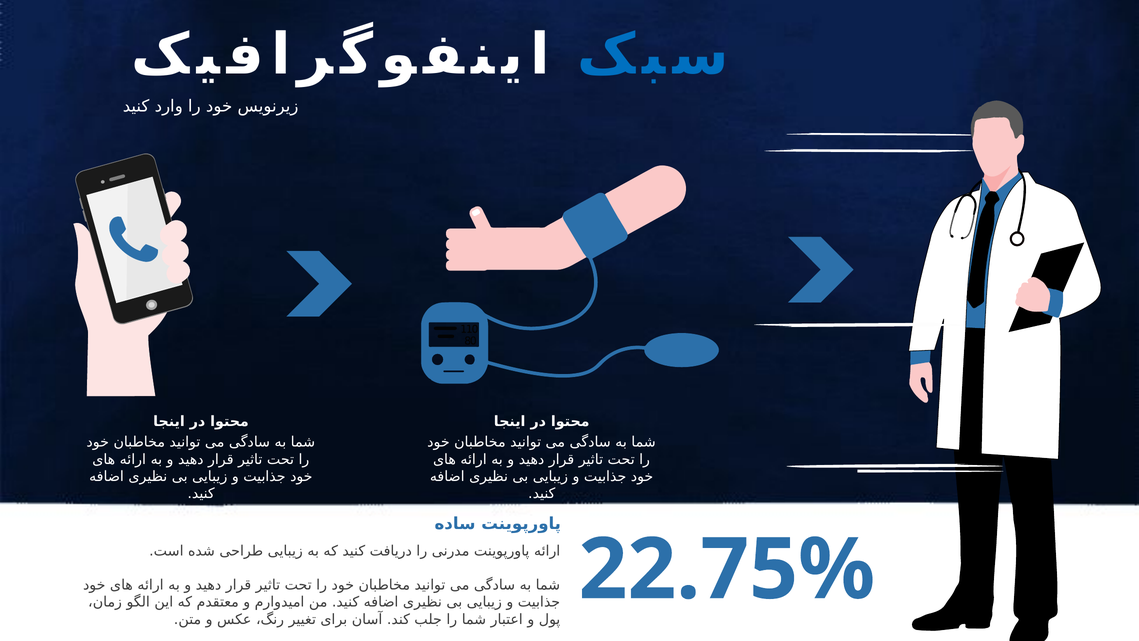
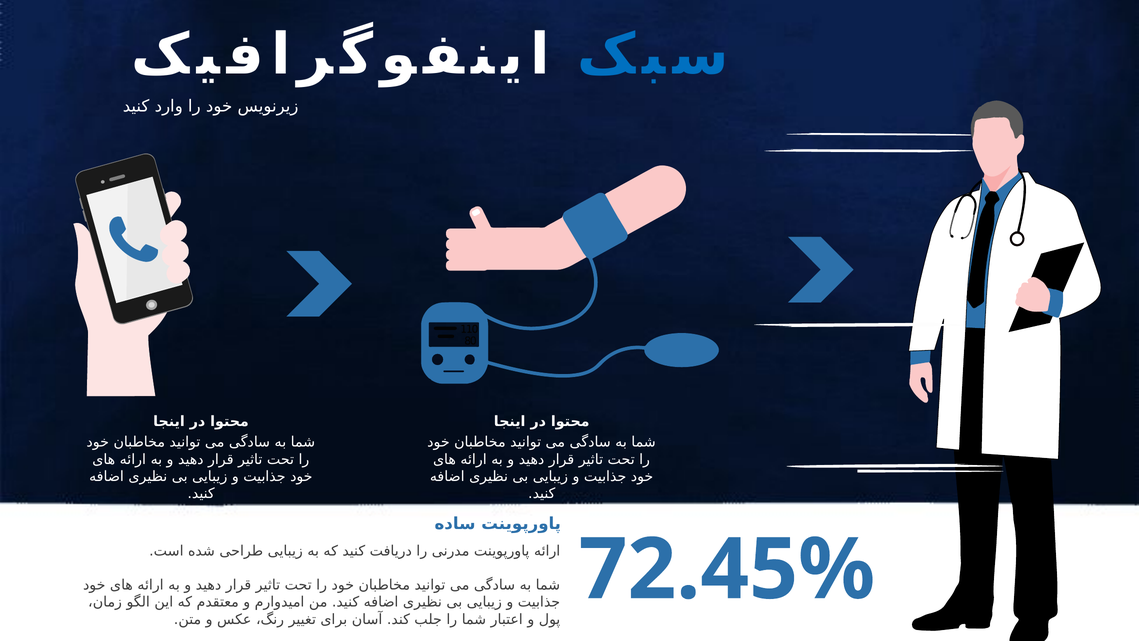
22.75%: 22.75% -> 72.45% (727, 570)
